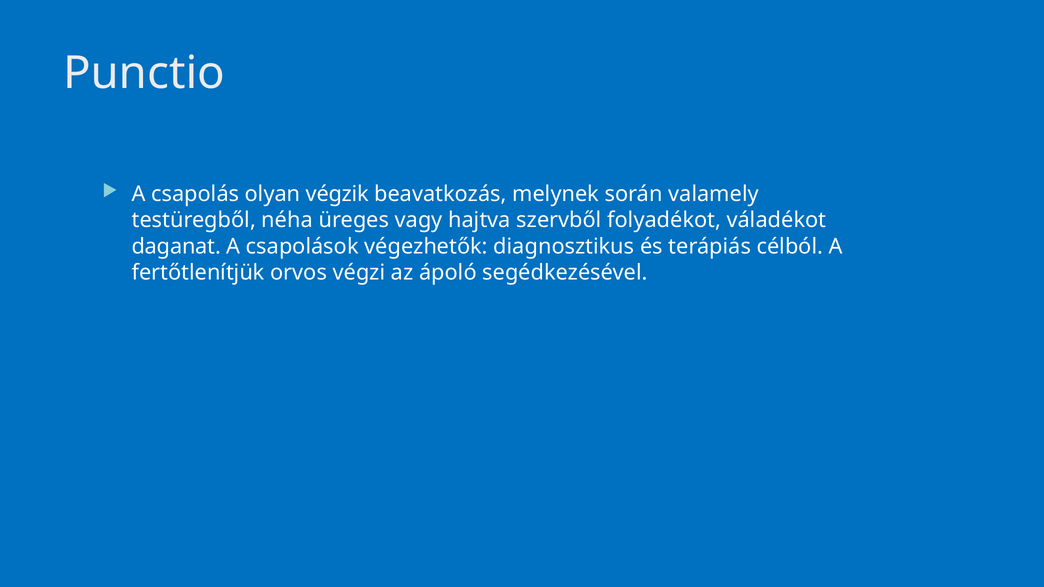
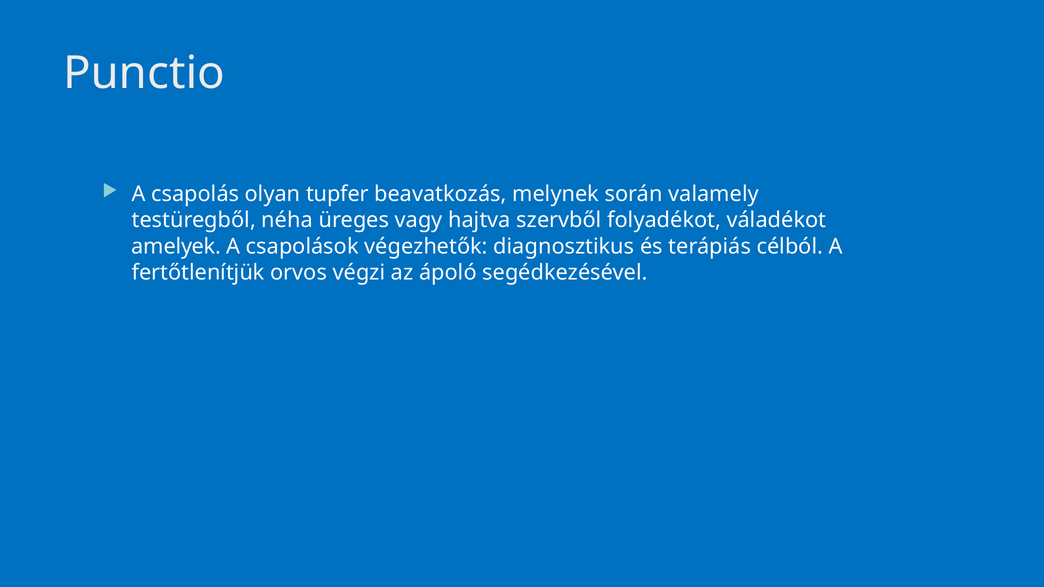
végzik: végzik -> tupfer (337, 194)
daganat: daganat -> amelyek (176, 247)
